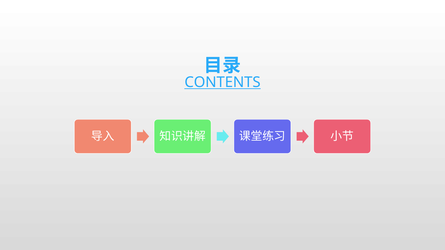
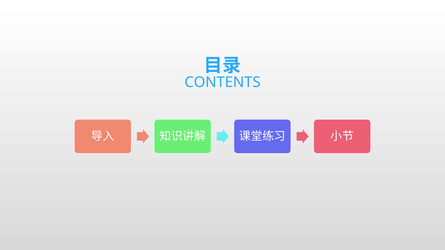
CONTENTS underline: present -> none (223, 82)
